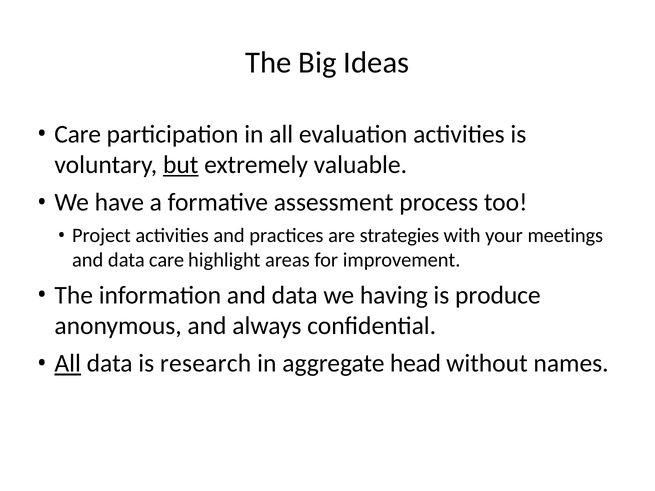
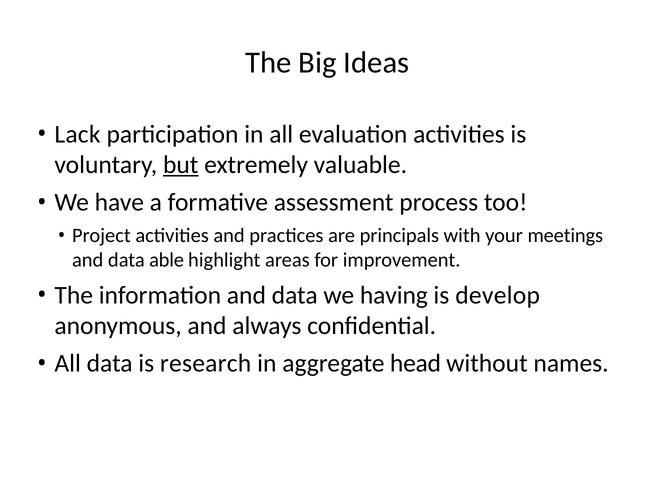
Care: Care -> Lack (77, 134)
strategies: strategies -> principals (399, 236)
data care: care -> able (167, 260)
produce: produce -> develop (498, 295)
All underline: present -> none (68, 364)
